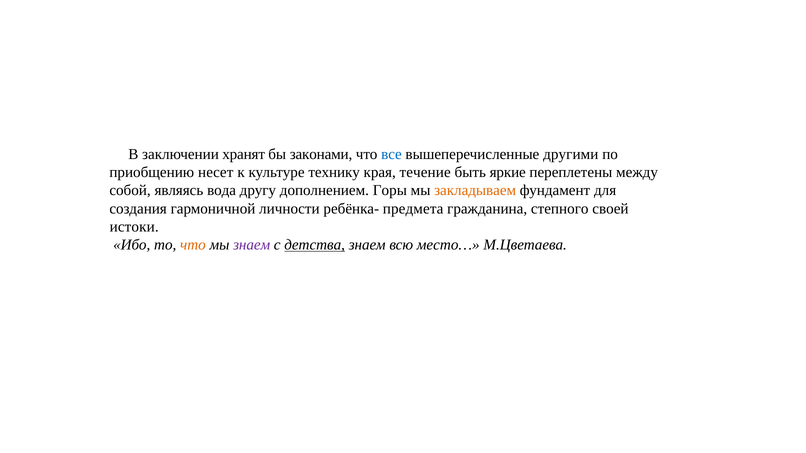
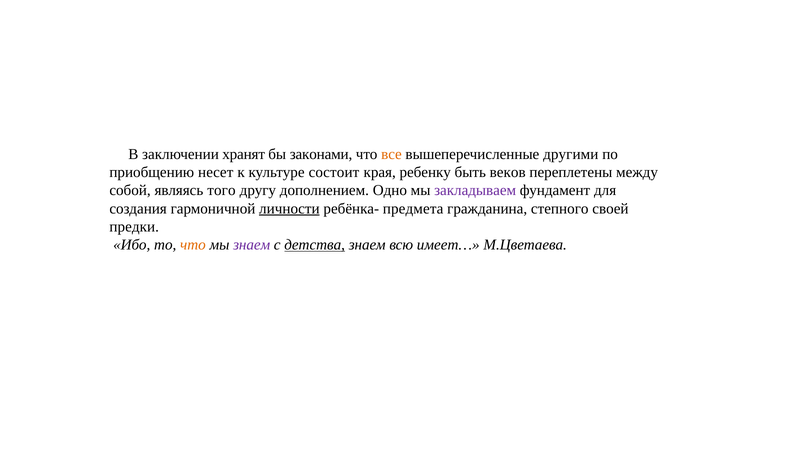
все colour: blue -> orange (391, 154)
технику: технику -> состоит (334, 172)
течение: течение -> ребенку (425, 172)
яркие: яркие -> веков (508, 172)
вода: вода -> того (221, 191)
Горы: Горы -> Одно (390, 191)
закладываем colour: orange -> purple (475, 191)
личности underline: none -> present (289, 209)
истоки: истоки -> предки (134, 227)
место…: место… -> имеет… (448, 245)
